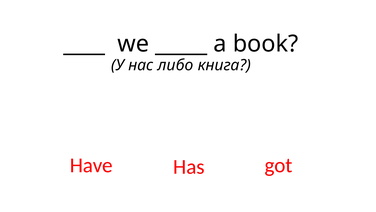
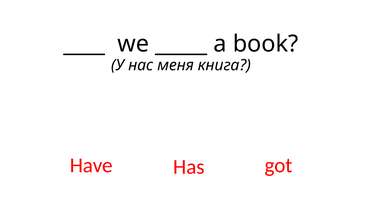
либо: либо -> меня (176, 65)
